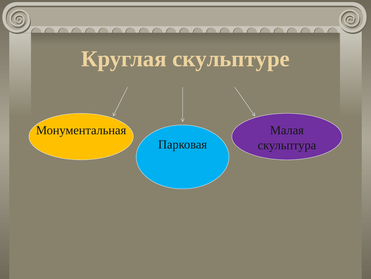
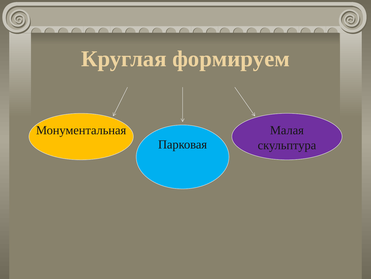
скульптуре: скульптуре -> формируем (231, 59)
